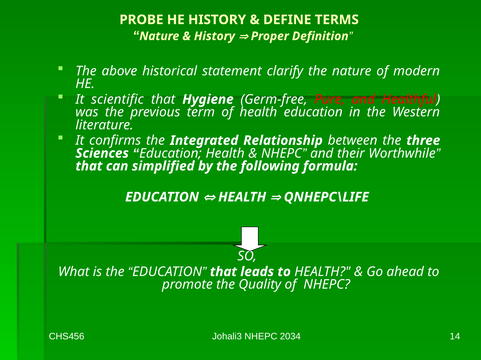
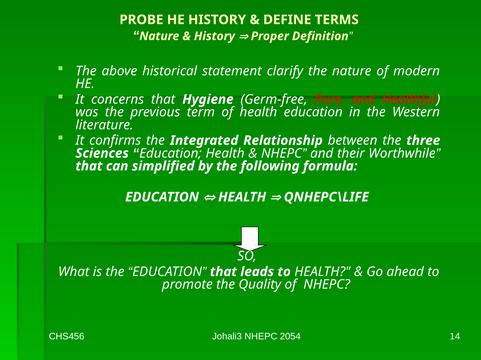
scientific: scientific -> concerns (118, 100)
2034: 2034 -> 2054 (290, 337)
